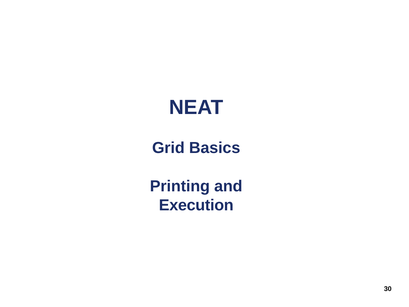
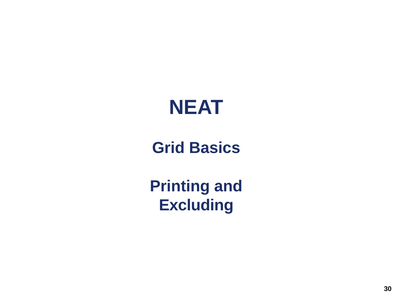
Execution: Execution -> Excluding (196, 205)
